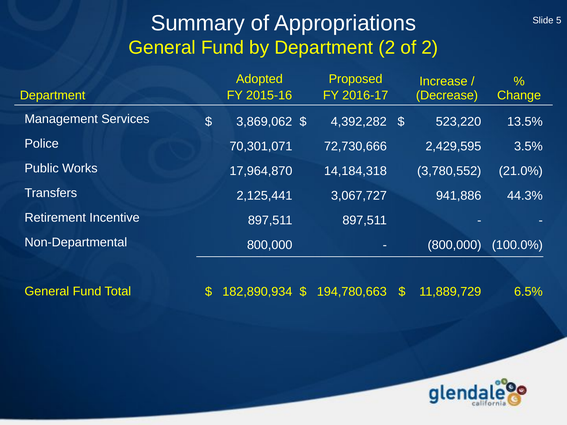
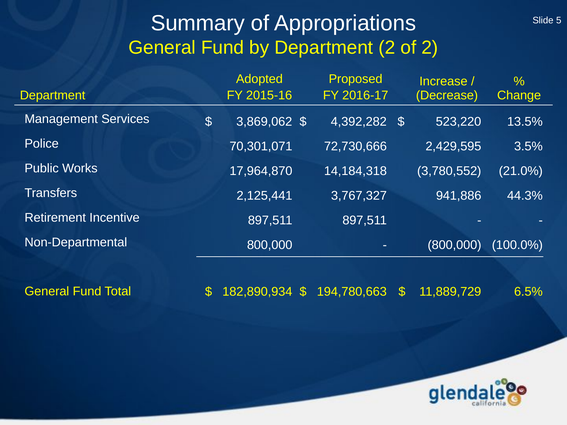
3,067,727: 3,067,727 -> 3,767,327 (359, 196)
